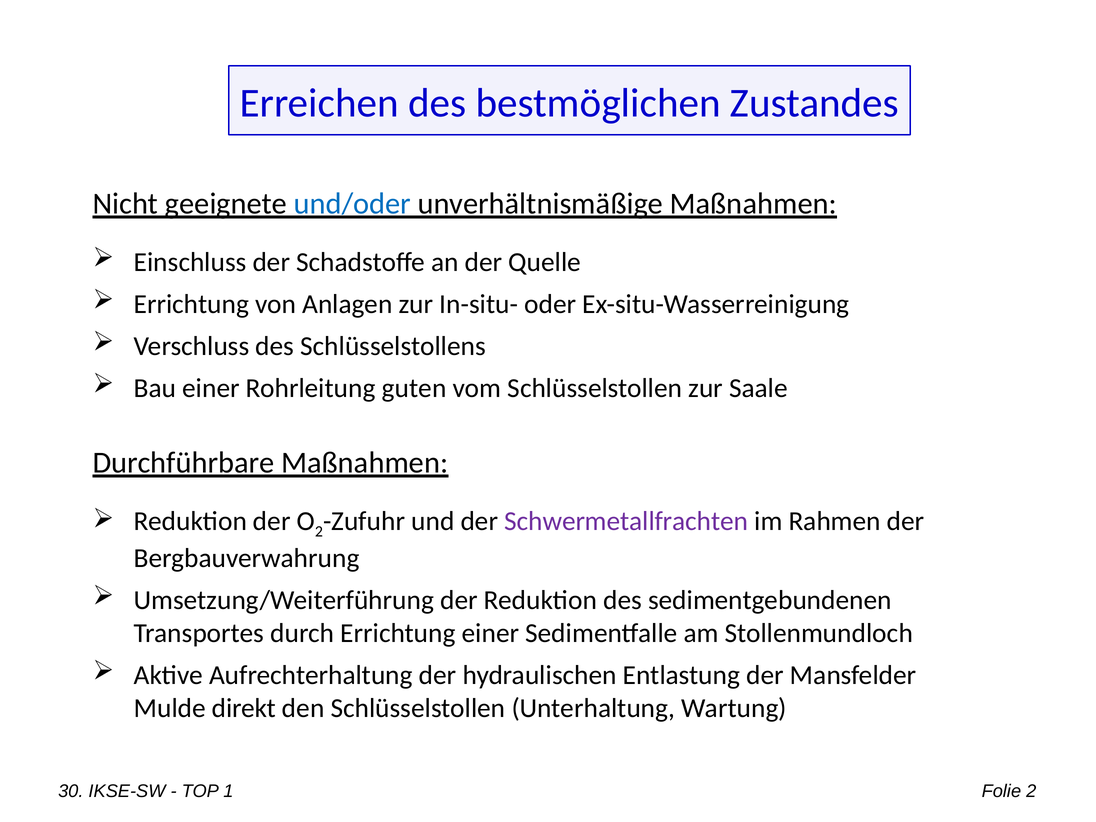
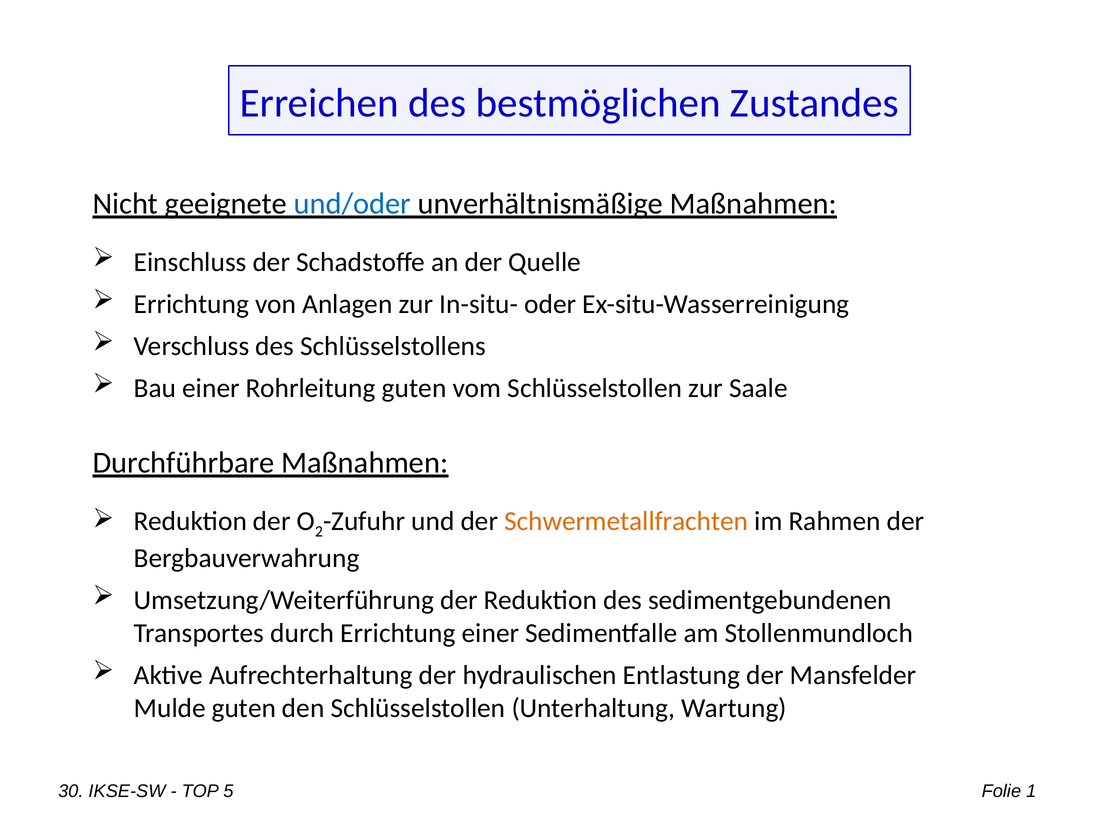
Schwermetallfrachten colour: purple -> orange (626, 521)
Mulde direkt: direkt -> guten (244, 708)
1: 1 -> 5 (228, 791)
Folie 2: 2 -> 1 (1031, 791)
